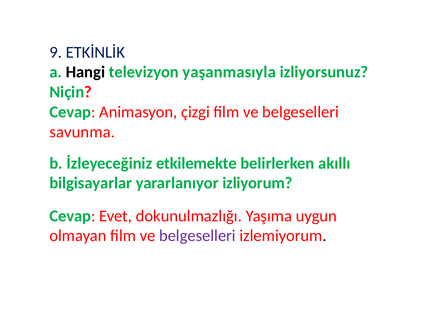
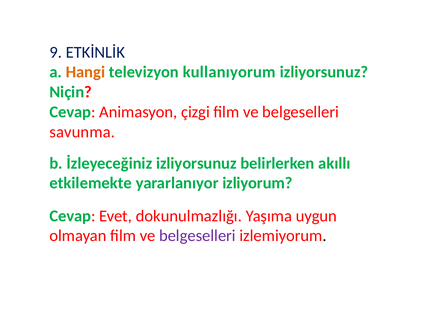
Hangi colour: black -> orange (85, 72)
yaşanmasıyla: yaşanmasıyla -> kullanıyorum (229, 72)
İzleyeceğiniz etkilemekte: etkilemekte -> izliyorsunuz (196, 163)
bilgisayarlar: bilgisayarlar -> etkilemekte (91, 183)
